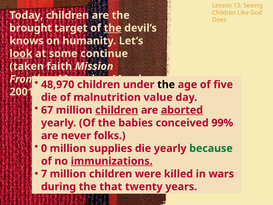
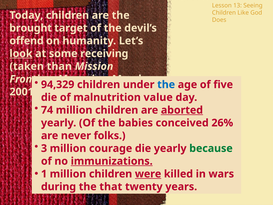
the underline: present -> none (113, 28)
knows: knows -> offend (27, 41)
continue: continue -> receiving (104, 54)
faith: faith -> than (59, 66)
48,970: 48,970 -> 94,329 (58, 84)
the colour: black -> blue (166, 84)
67: 67 -> 74 (47, 110)
children underline: present -> none (117, 110)
99%: 99% -> 26% (222, 123)
0: 0 -> 3 (44, 148)
supplies: supplies -> courage (111, 148)
7: 7 -> 1 (44, 174)
were underline: none -> present (148, 174)
